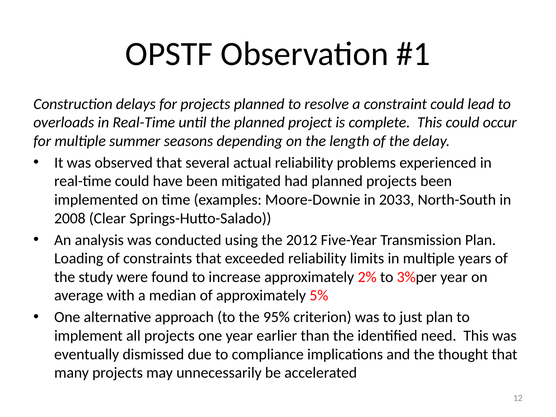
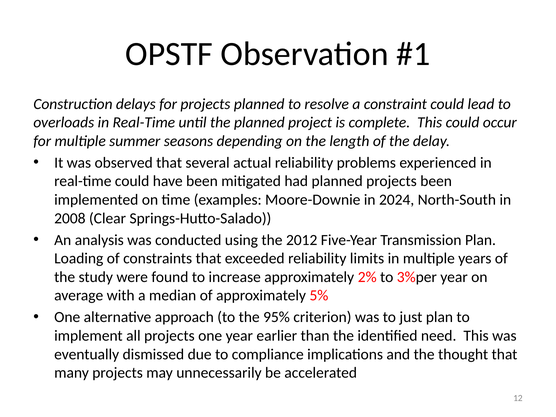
2033: 2033 -> 2024 (397, 200)
